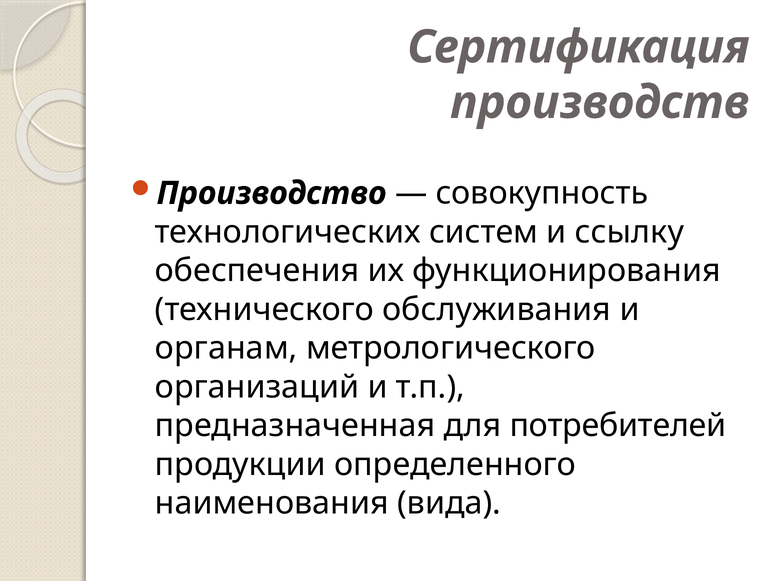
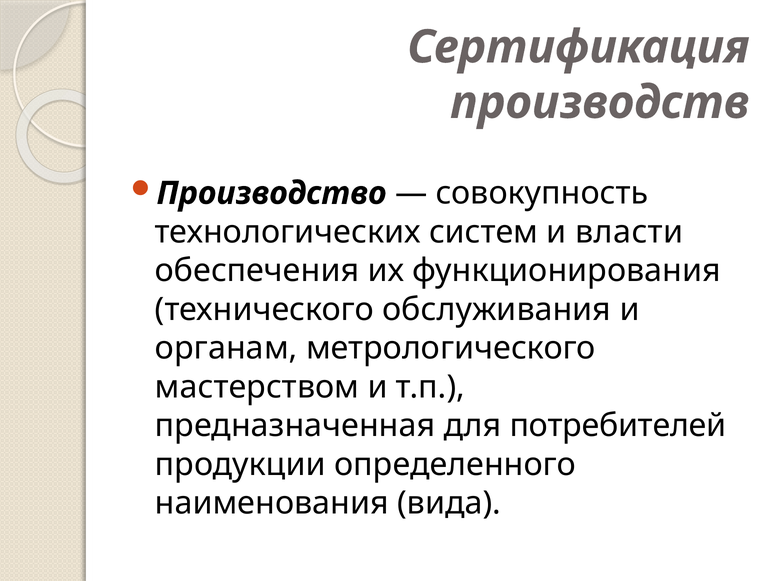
ссылку: ссылку -> власти (629, 232)
организаций: организаций -> мастерством (257, 387)
